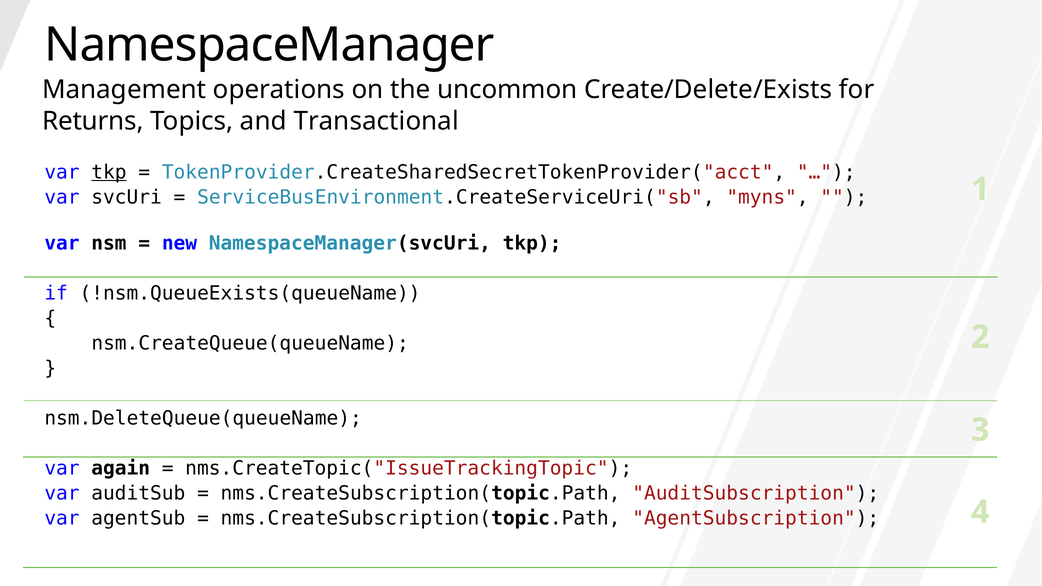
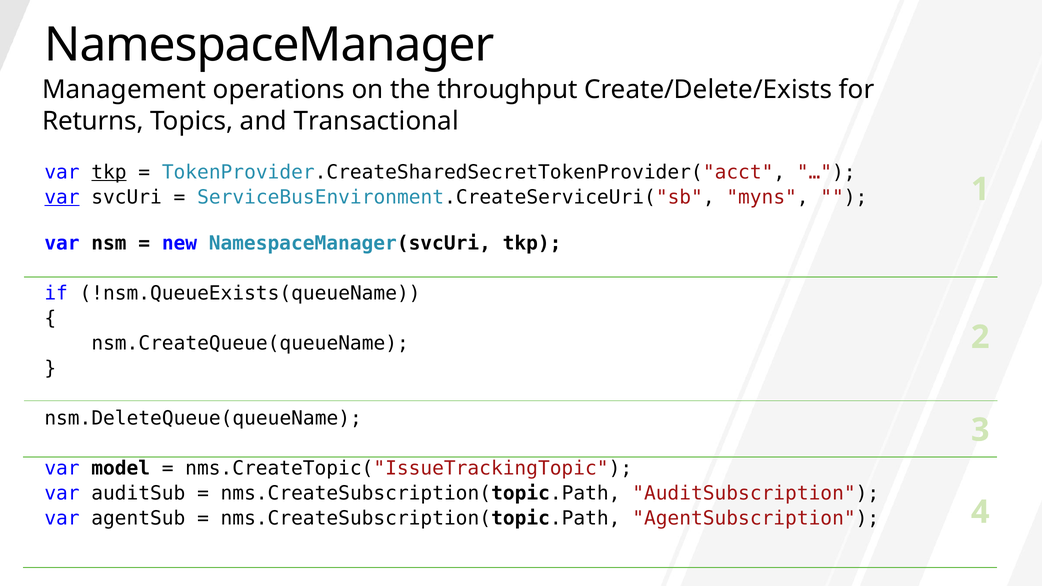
uncommon: uncommon -> throughput (507, 90)
var underline: none -> present (62, 197)
again: again -> model (121, 468)
